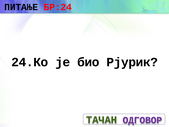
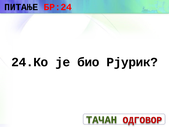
ОДГОВОР colour: purple -> red (142, 120)
